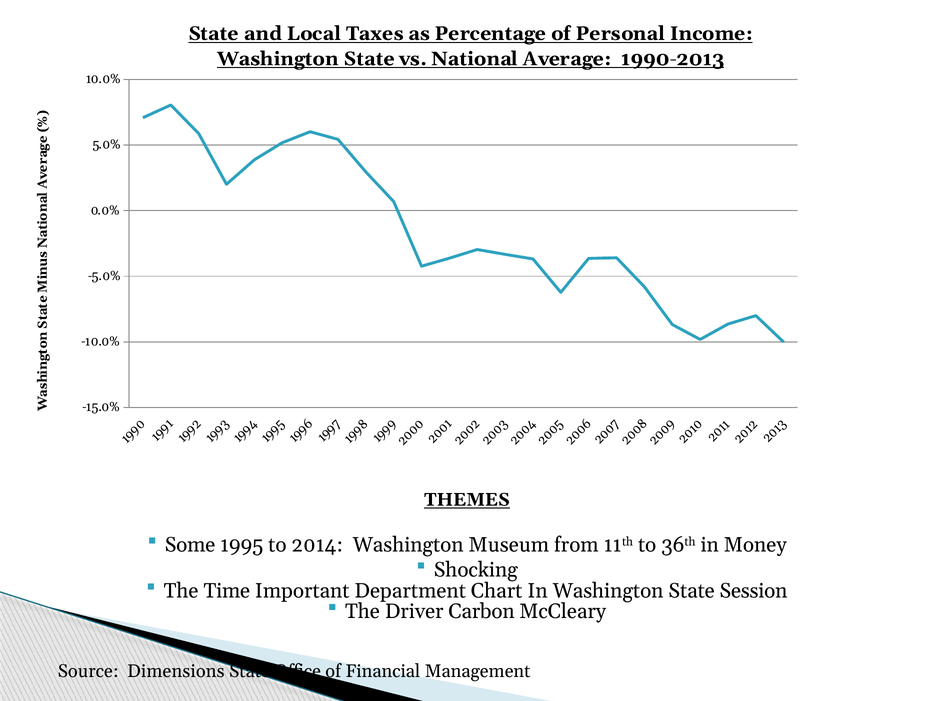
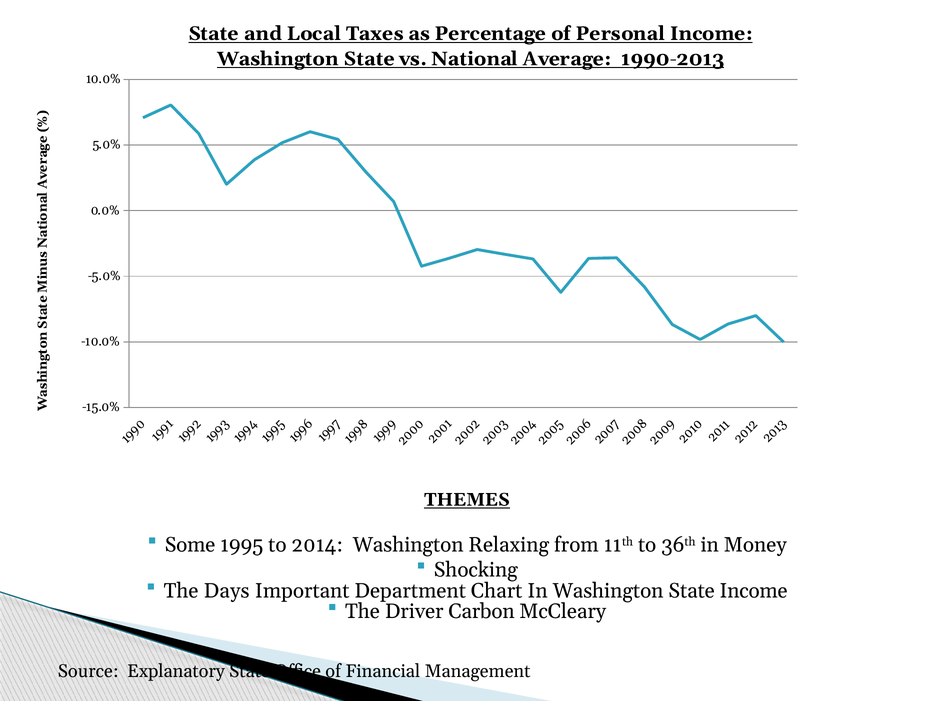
Museum: Museum -> Relaxing (509, 545)
Time: Time -> Days (227, 590)
State Session: Session -> Income (753, 590)
Dimensions: Dimensions -> Explanatory (176, 671)
